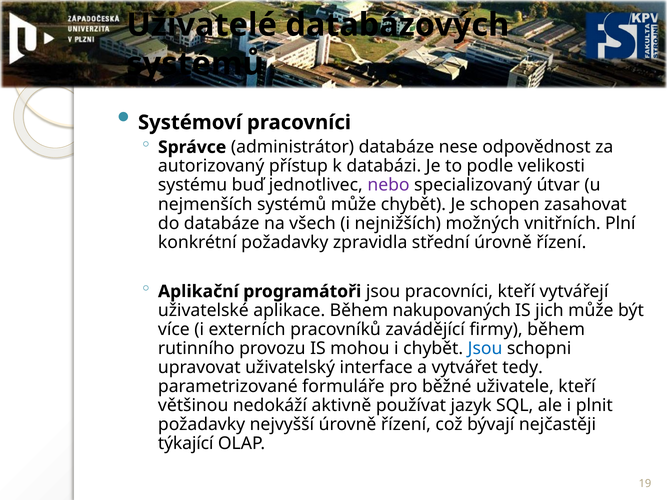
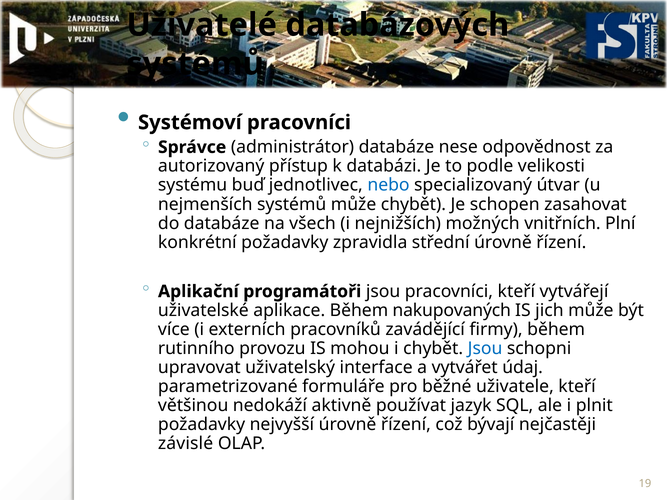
nebo colour: purple -> blue (388, 185)
tedy: tedy -> údaj (523, 368)
týkající: týkající -> závislé (186, 444)
